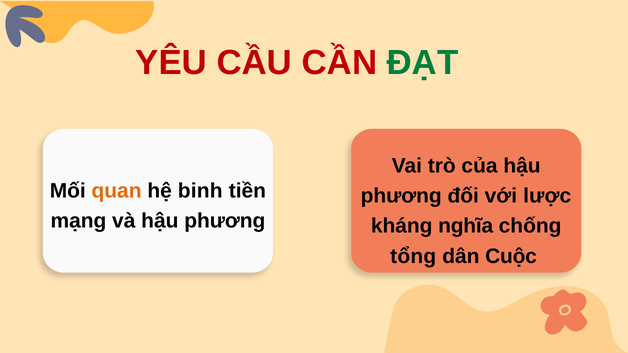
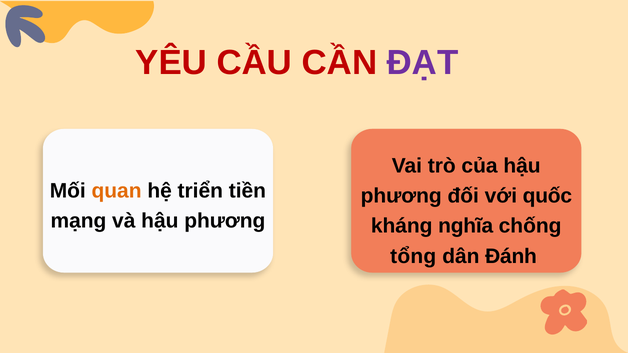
ĐẠT colour: green -> purple (423, 63)
binh: binh -> triển (200, 191)
lược: lược -> quốc (547, 196)
Cuộc: Cuộc -> Đánh (511, 256)
